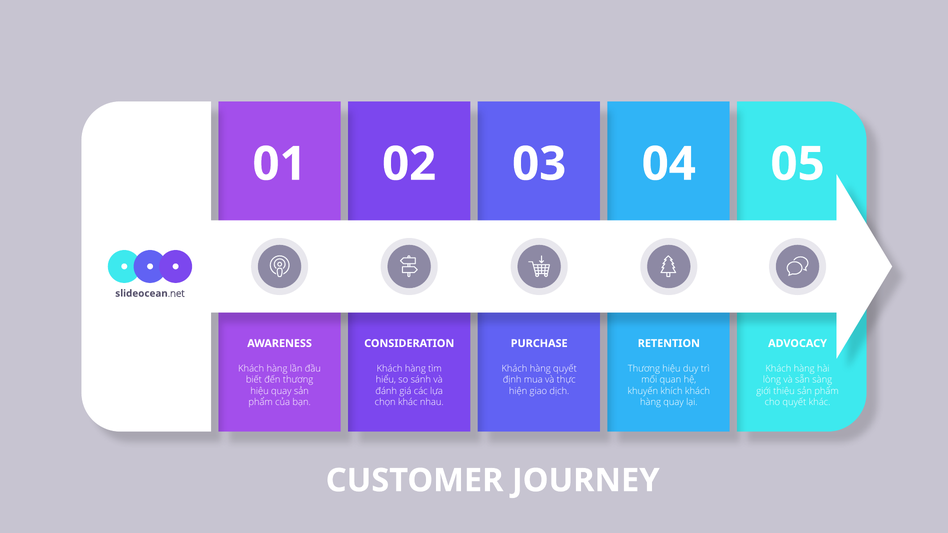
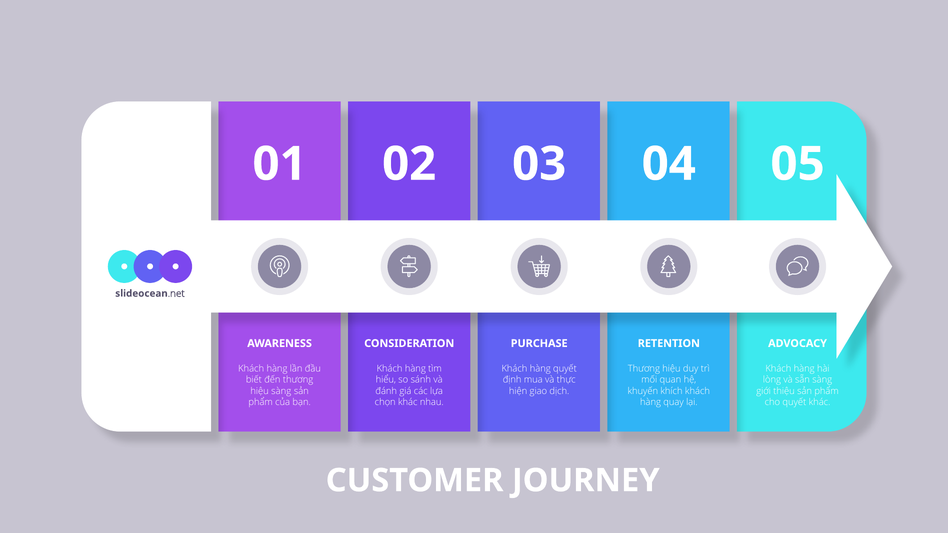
hiệu quay: quay -> sàng (281, 391)
